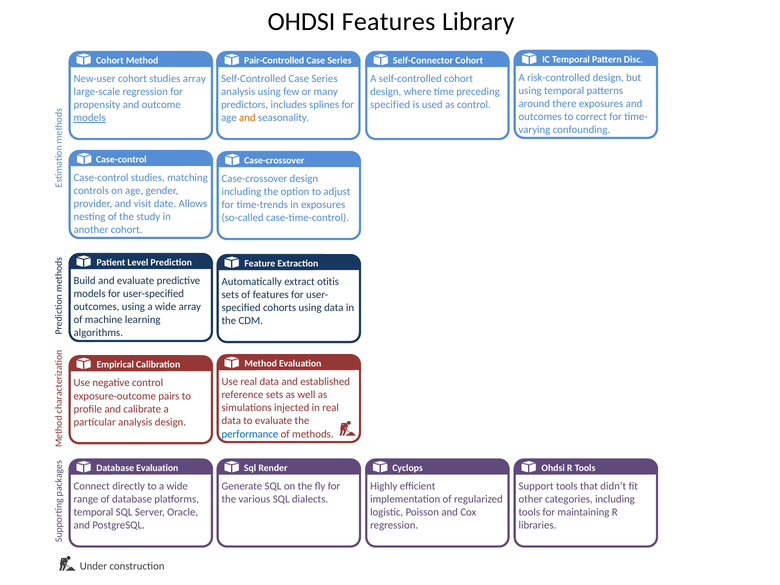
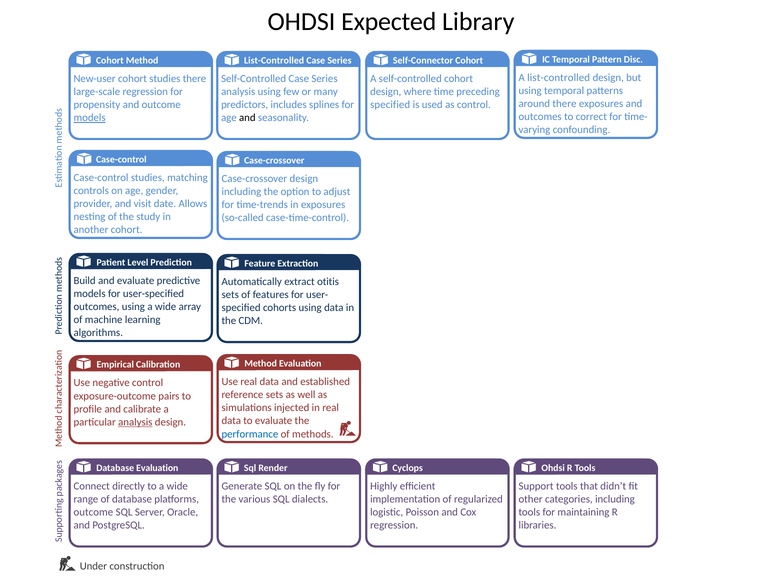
OHDSI Features: Features -> Expected (389, 22)
Pair-Controlled: Pair-Controlled -> List-Controlled (274, 60)
A risk-controlled: risk-controlled -> list-controlled (559, 78)
studies array: array -> there (195, 79)
and colour: orange -> black (247, 118)
analysis underline: none -> present (135, 422)
temporal: temporal -> outcome (93, 512)
